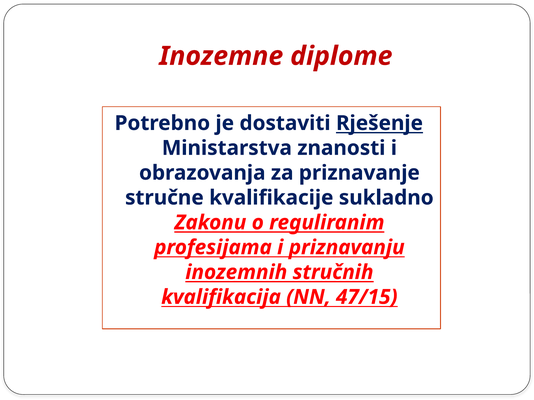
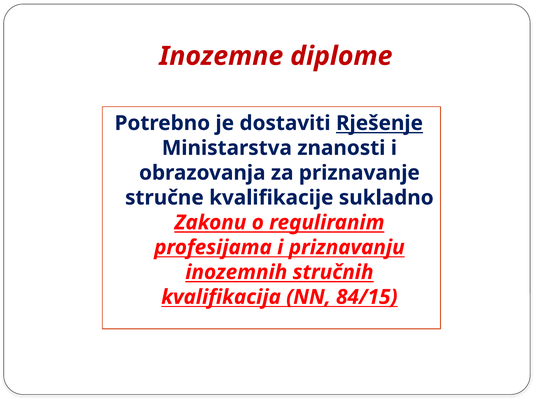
47/15: 47/15 -> 84/15 (367, 297)
